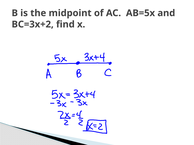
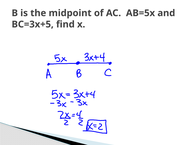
BC=3x+2: BC=3x+2 -> BC=3x+5 (33, 24)
